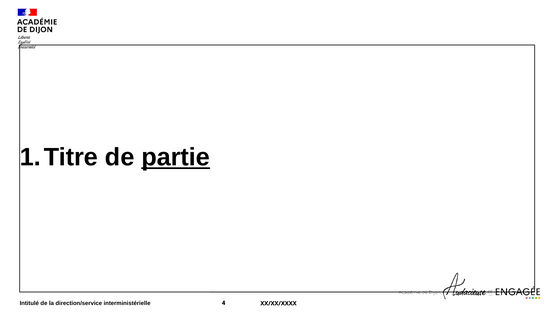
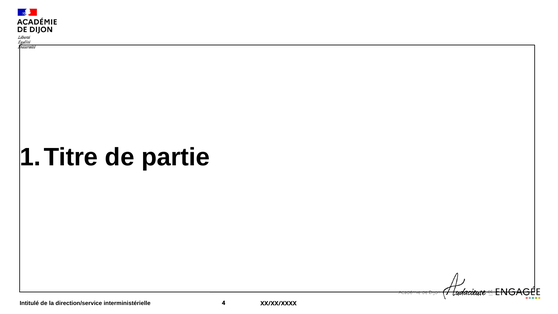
partie underline: present -> none (176, 157)
